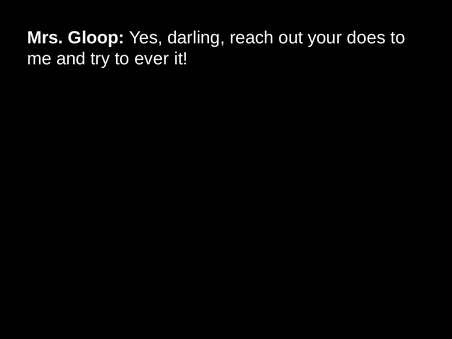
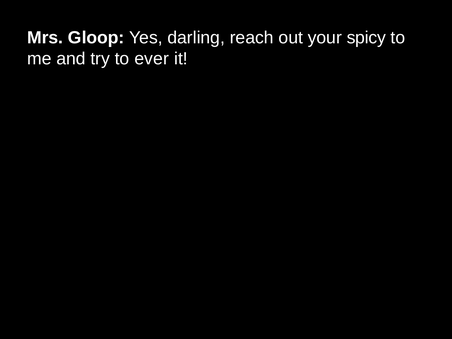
does: does -> spicy (366, 38)
